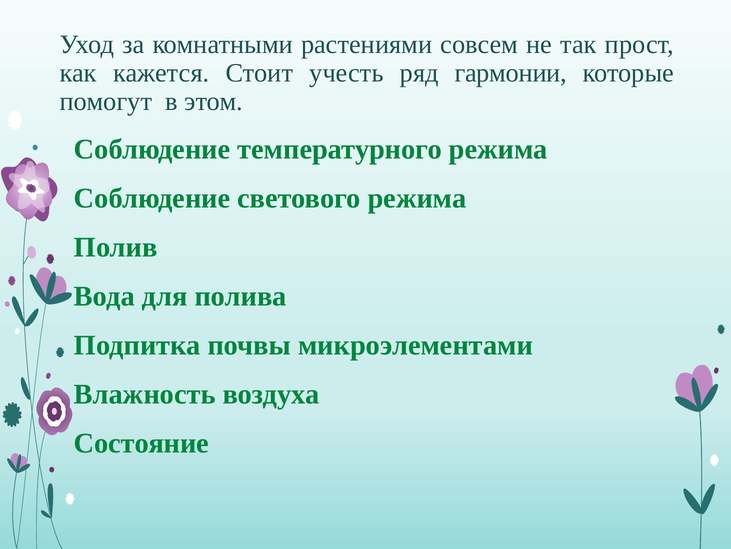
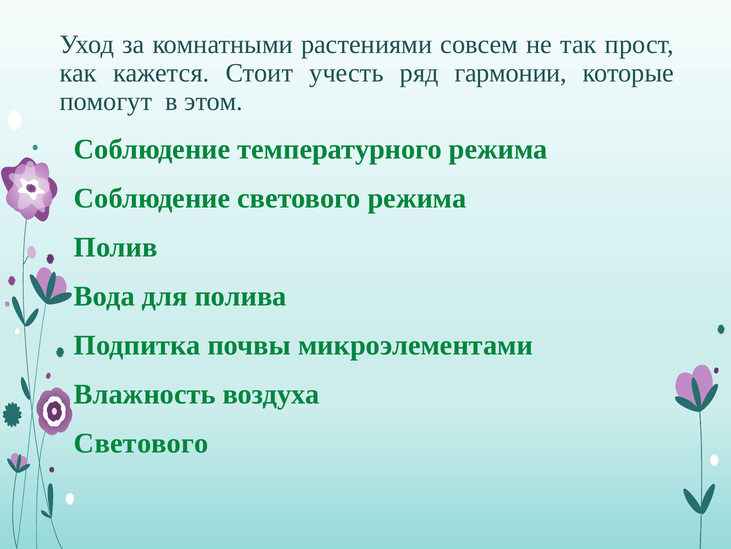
Состояние: Состояние -> Светового (141, 443)
